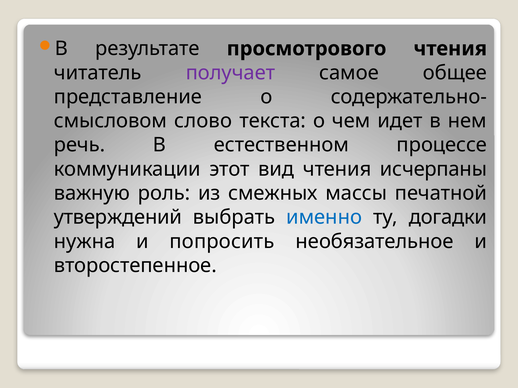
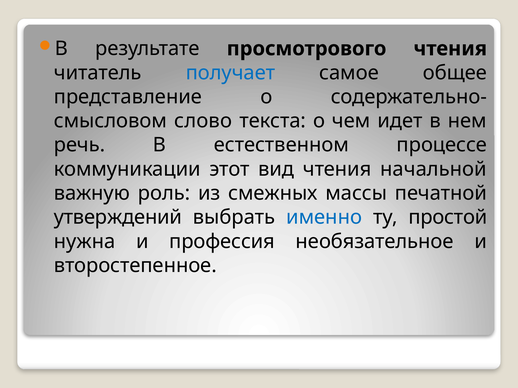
получает colour: purple -> blue (230, 73)
исчерпаны: исчерпаны -> начальной (433, 169)
догадки: догадки -> простой (448, 218)
попросить: попросить -> профессия (222, 242)
